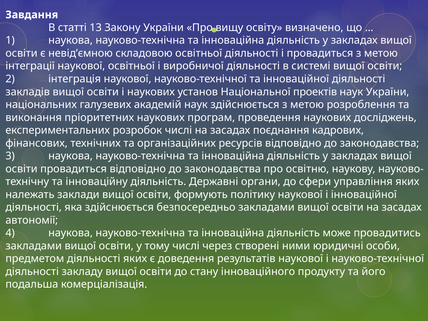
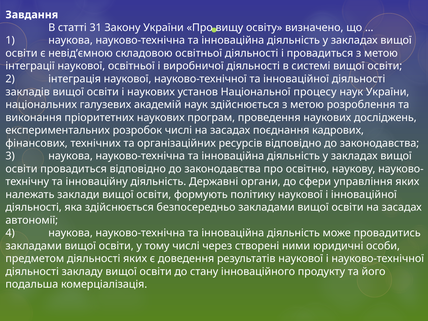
13: 13 -> 31 (96, 28)
проектів: проектів -> процесу (315, 92)
